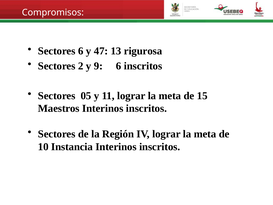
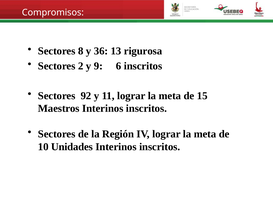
Sectores 6: 6 -> 8 (81, 51)
47: 47 -> 36 (101, 51)
05: 05 -> 92 (86, 96)
Instancia: Instancia -> Unidades (72, 147)
